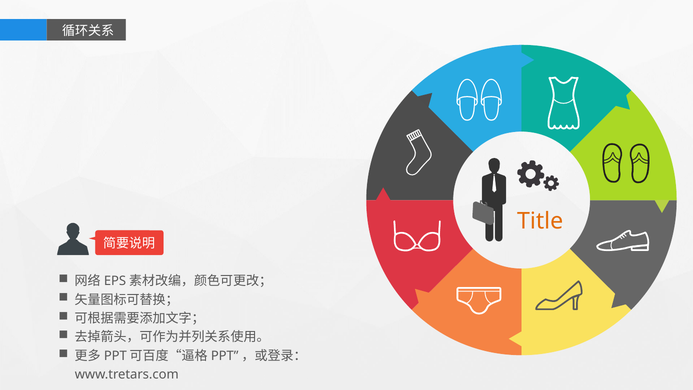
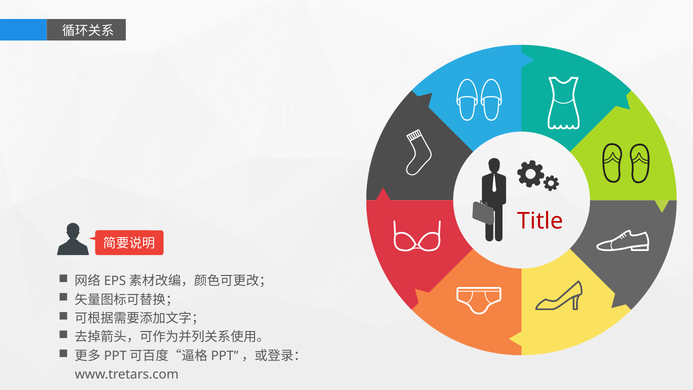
Title colour: orange -> red (540, 221)
